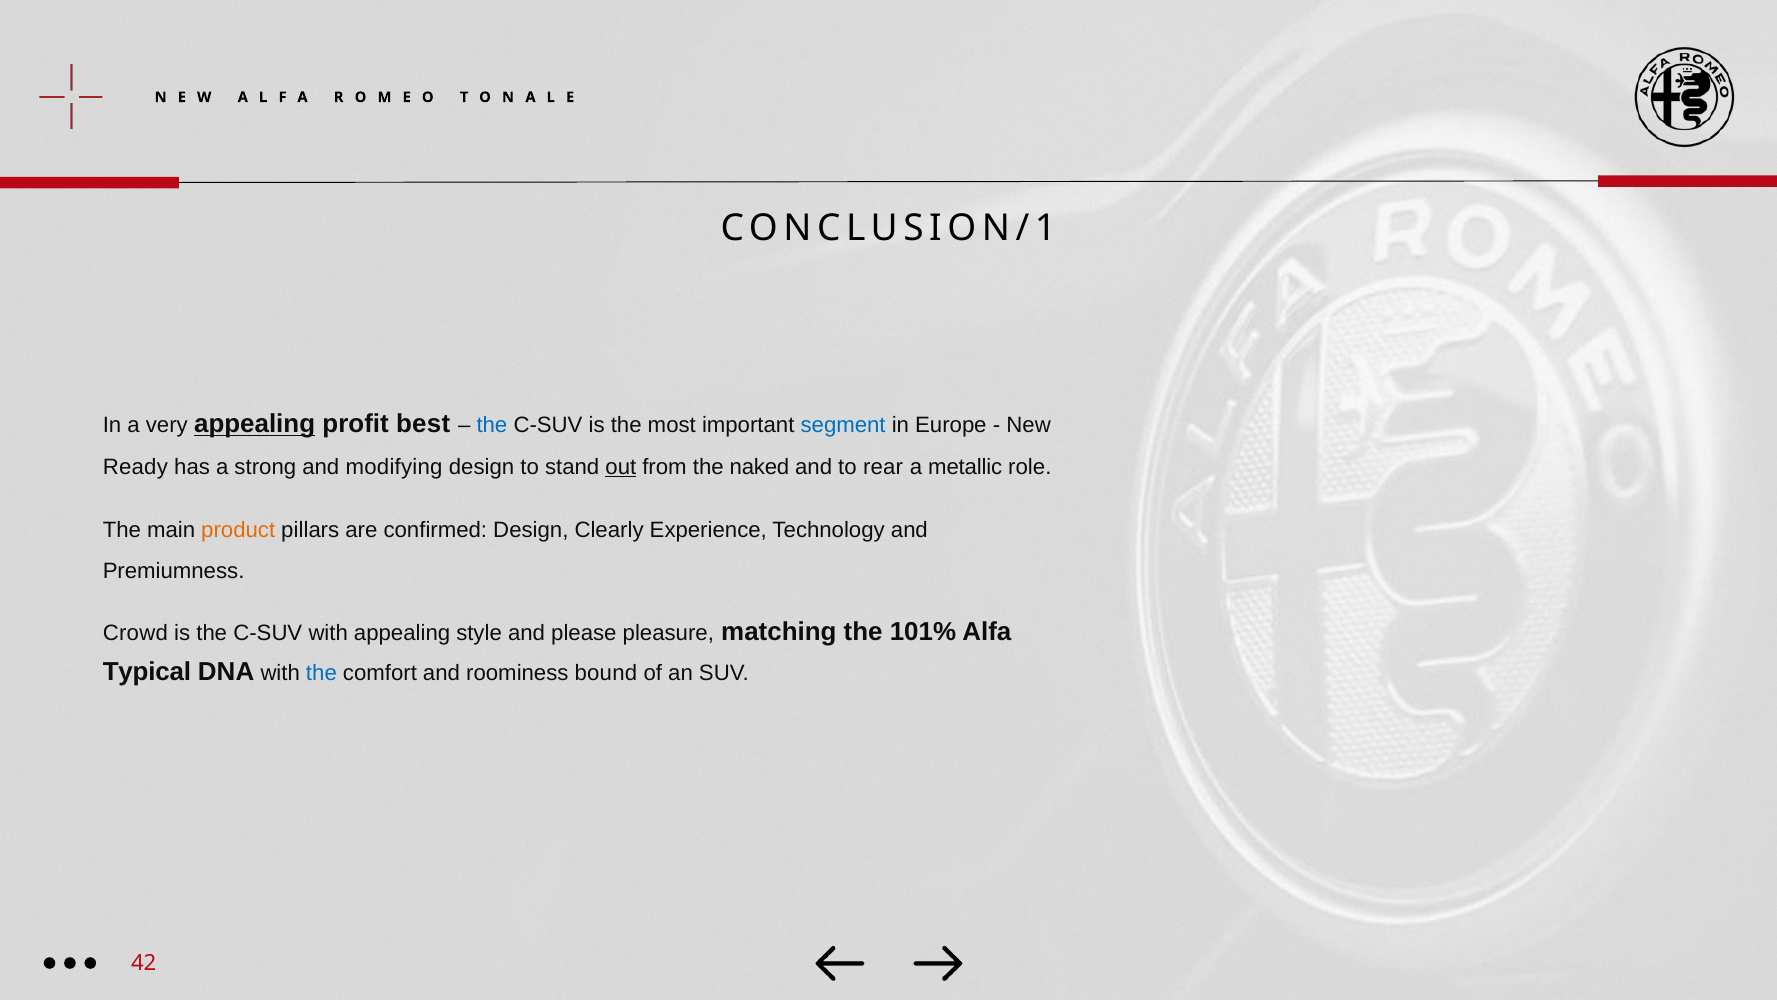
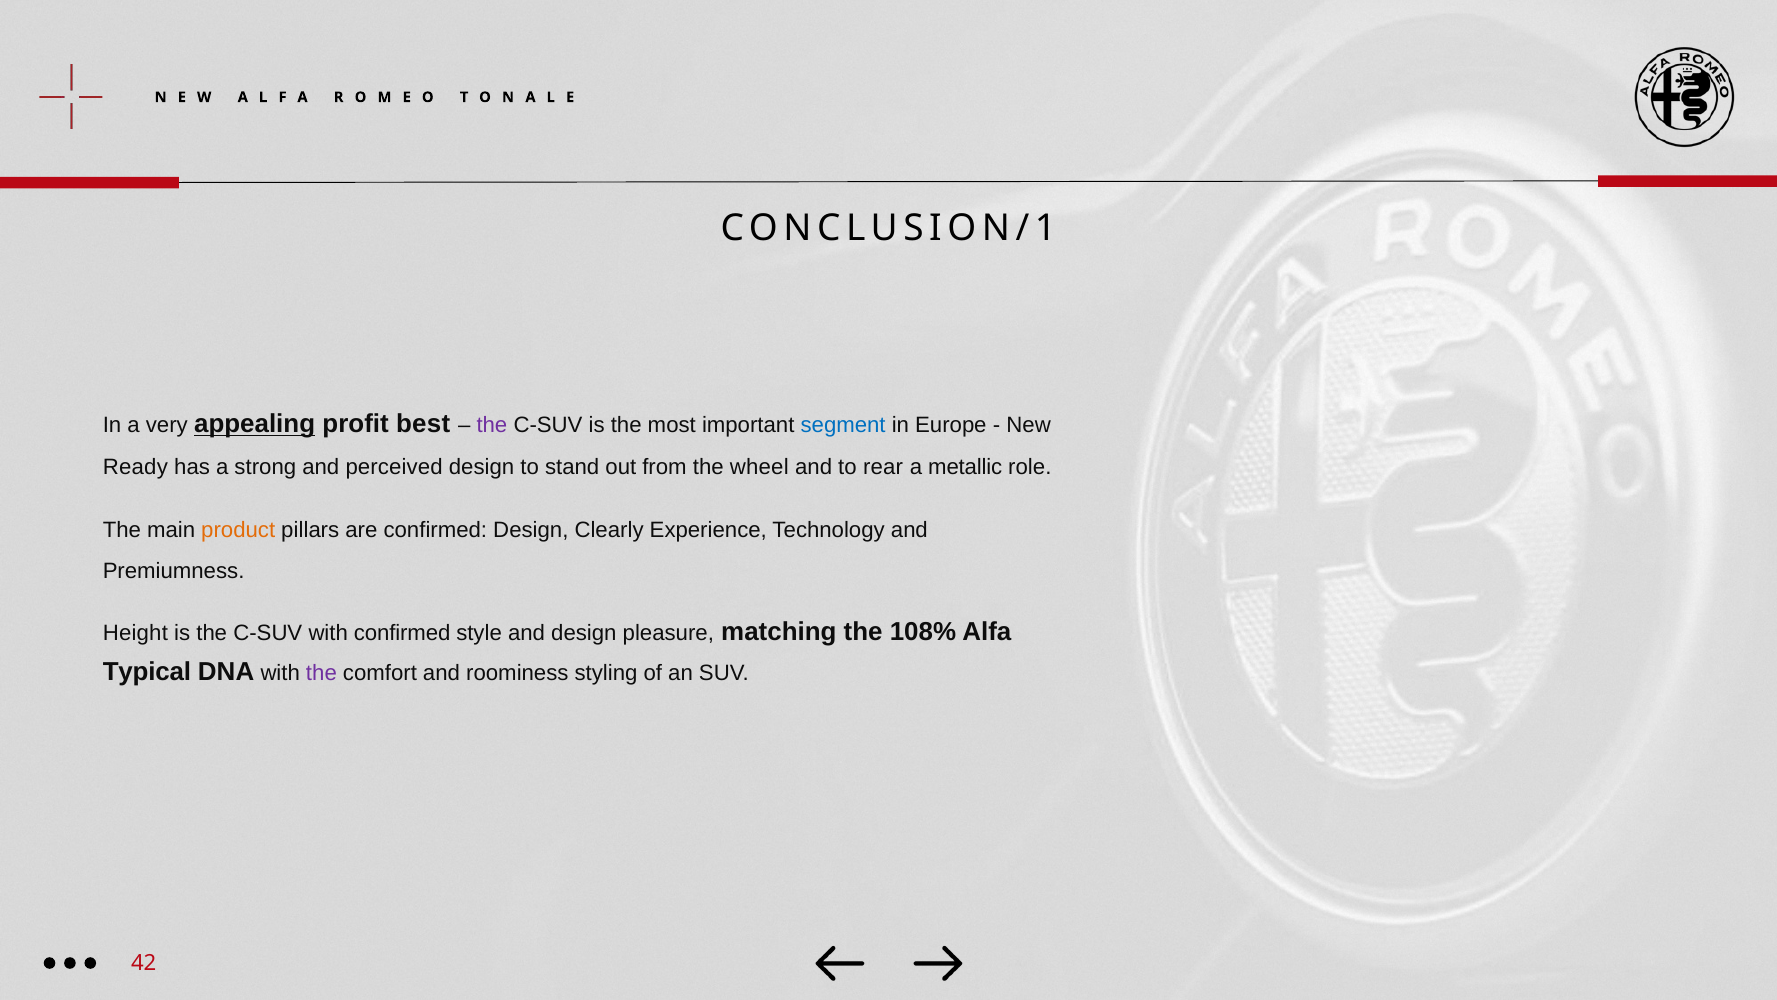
the colour: blue -> purple (492, 425)
modifying: modifying -> perceived (394, 467)
out underline: present -> none (621, 467)
naked: naked -> wheel (759, 467)
Crowd: Crowd -> Height (135, 633)
with appealing: appealing -> confirmed (402, 633)
and please: please -> design (584, 633)
101%: 101% -> 108% (923, 631)
the colour: blue -> purple (321, 673)
bound: bound -> styling (606, 673)
